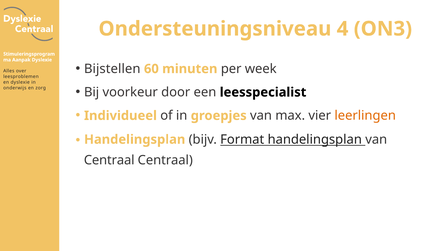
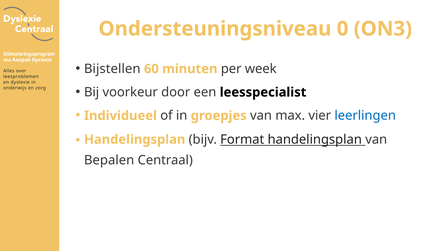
4: 4 -> 0 (343, 29)
leerlingen colour: orange -> blue (365, 116)
Centraal: Centraal -> Bepalen (109, 160)
